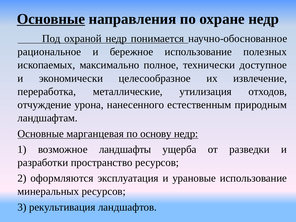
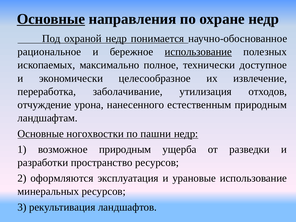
использование underline: none -> present (198, 52)
металлические: металлические -> заболачивание (128, 92)
марганцевая: марганцевая -> ногохвостки (95, 134)
основу: основу -> пашни (156, 134)
возможное ландшафты: ландшафты -> природным (125, 149)
